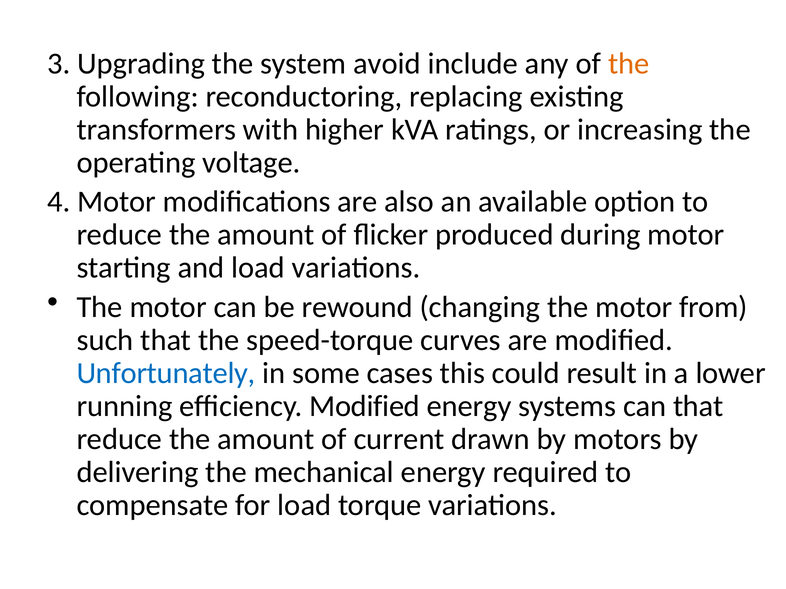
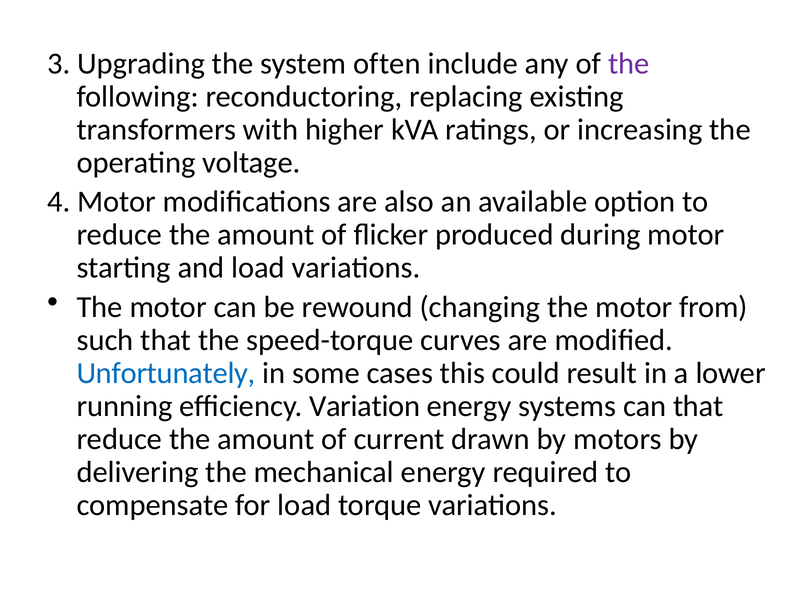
avoid: avoid -> often (387, 64)
the colour: orange -> purple (629, 64)
efficiency Modified: Modified -> Variation (365, 406)
